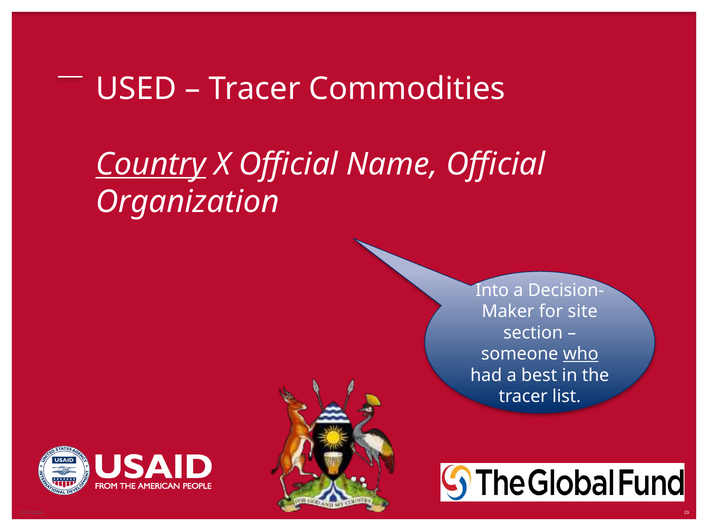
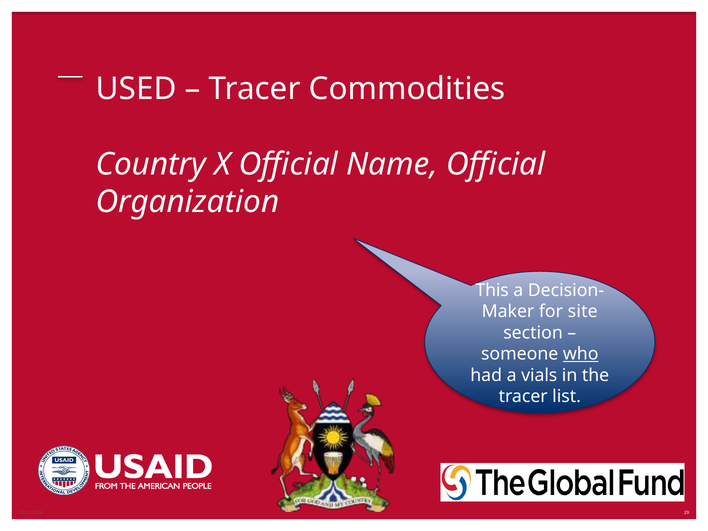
Country underline: present -> none (151, 164)
Into: Into -> This (492, 290)
best: best -> vials (539, 375)
